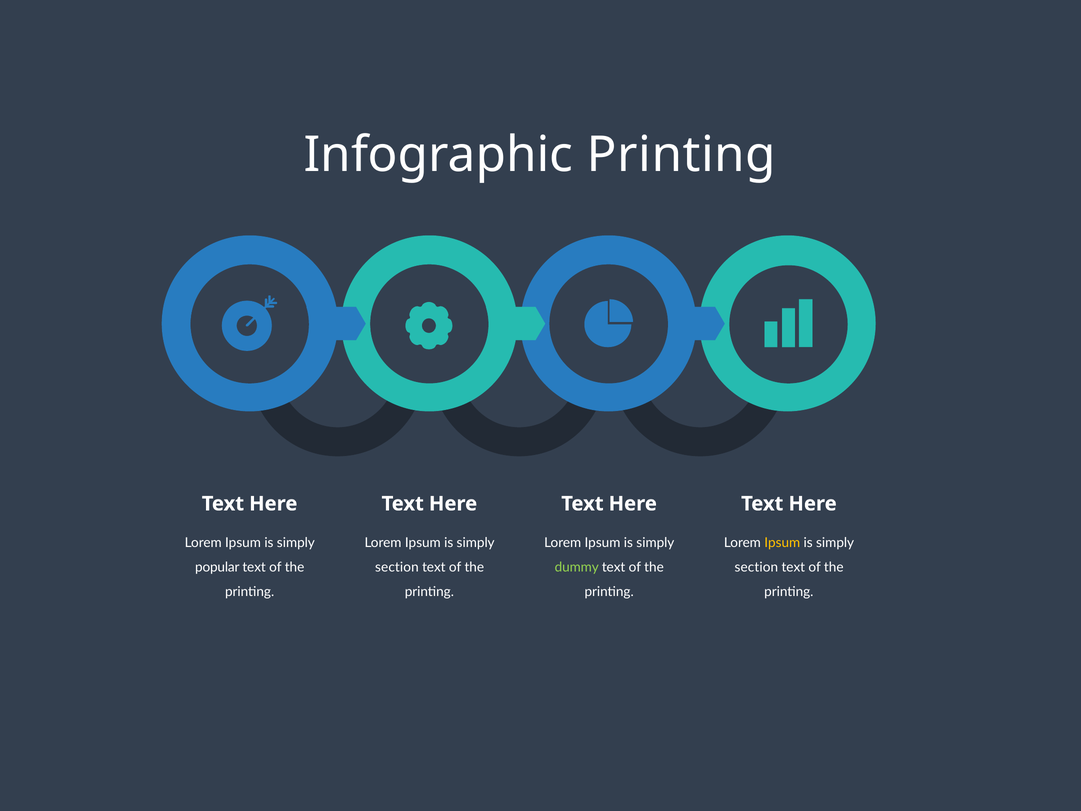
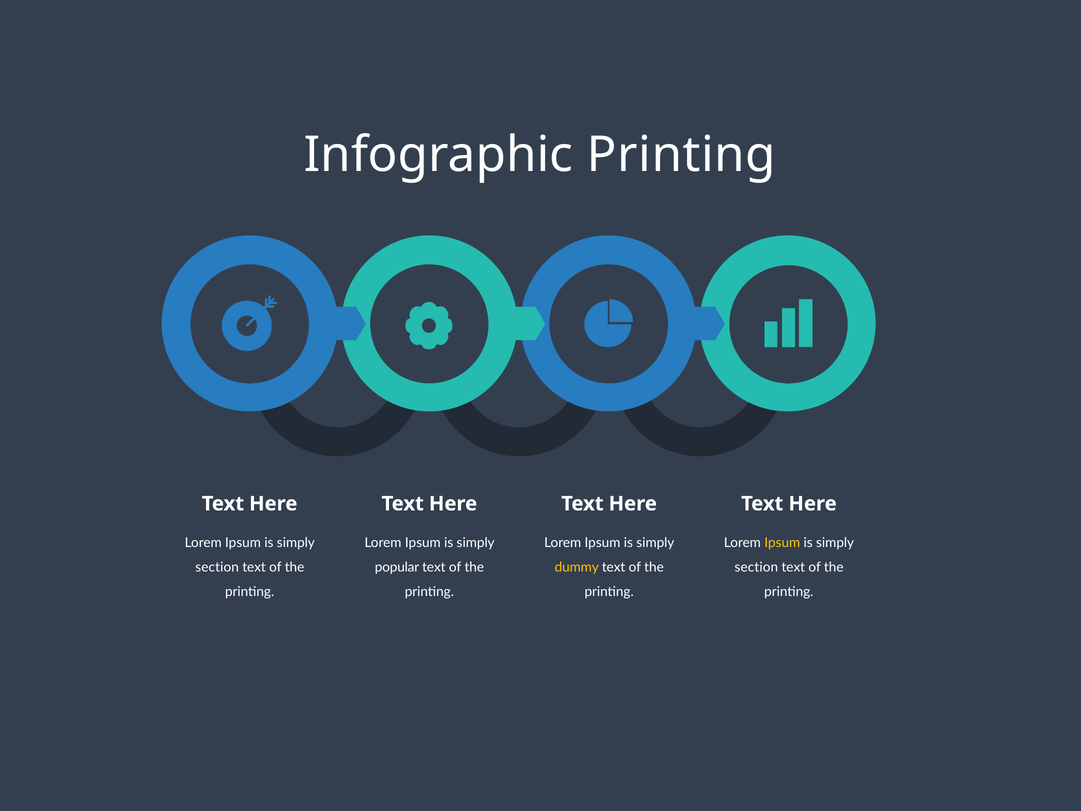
popular: popular -> section (217, 567)
section: section -> popular (397, 567)
dummy colour: light green -> yellow (577, 567)
